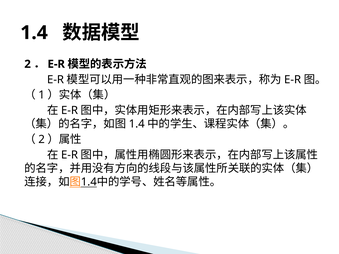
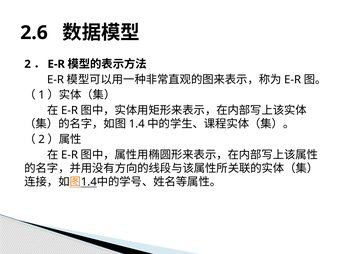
1.4: 1.4 -> 2.6 (34, 33)
